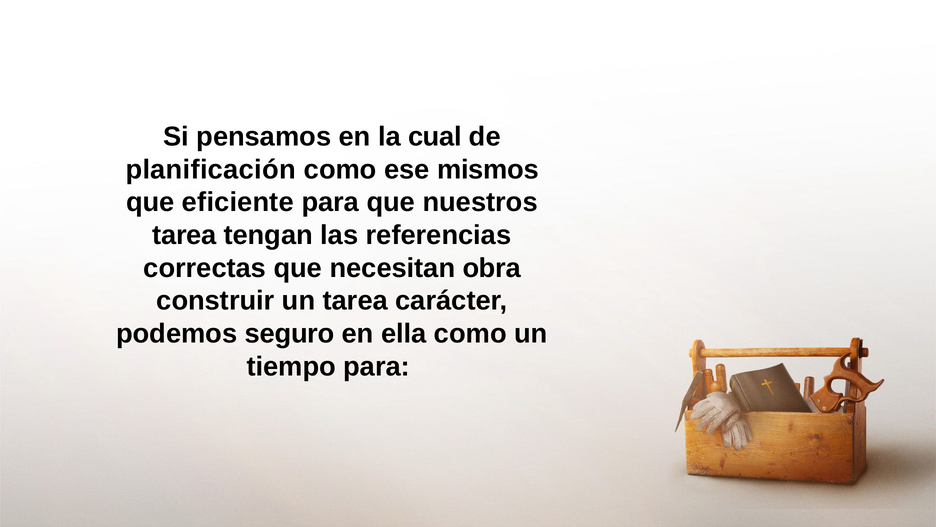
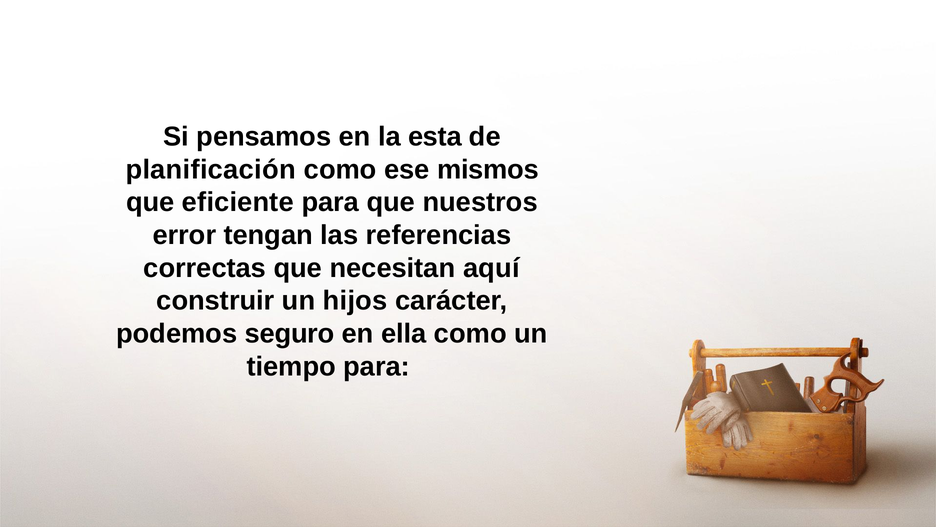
cual: cual -> esta (435, 137)
tarea: tarea -> error (184, 235)
obra: obra -> aquí (491, 268)
un tarea: tarea -> hijos (355, 301)
